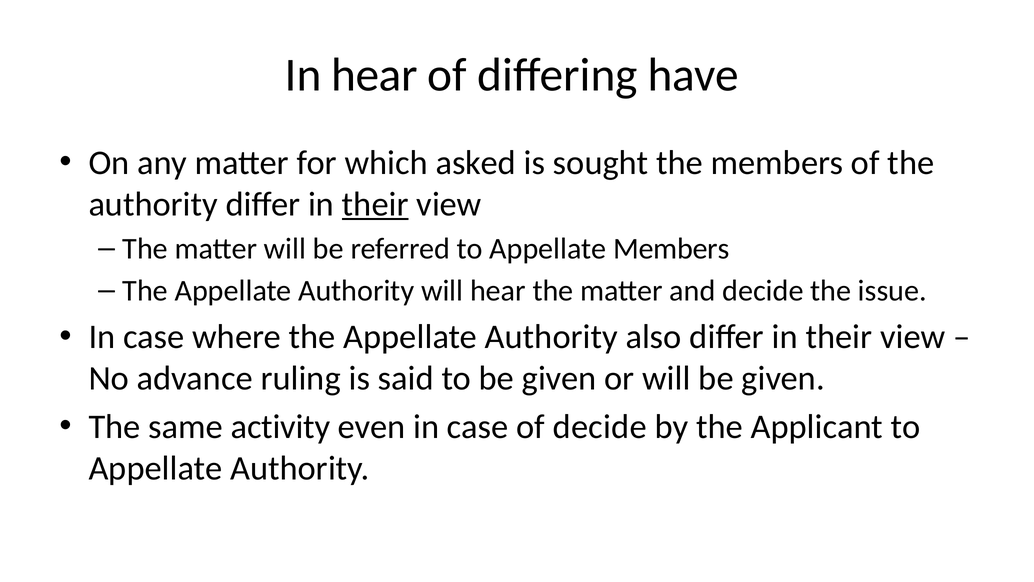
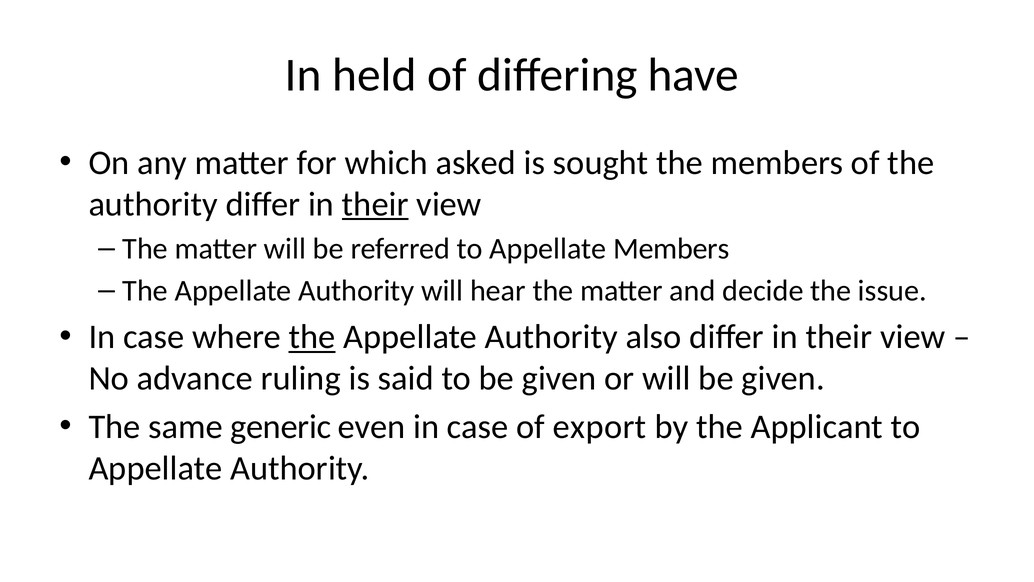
In hear: hear -> held (374, 75)
the underline: none -> present (312, 337)
activity: activity -> generic (281, 426)
of decide: decide -> export (600, 426)
